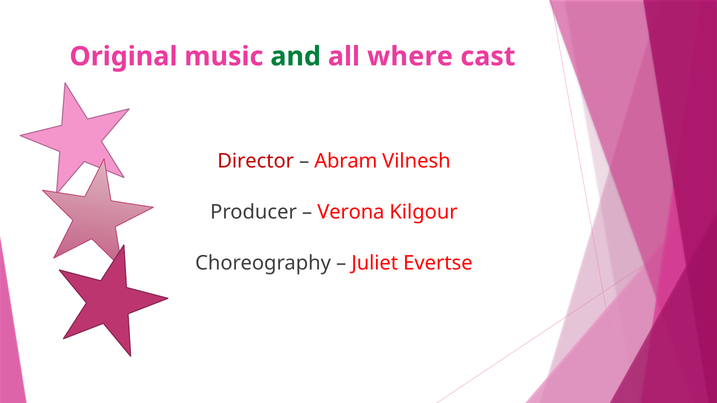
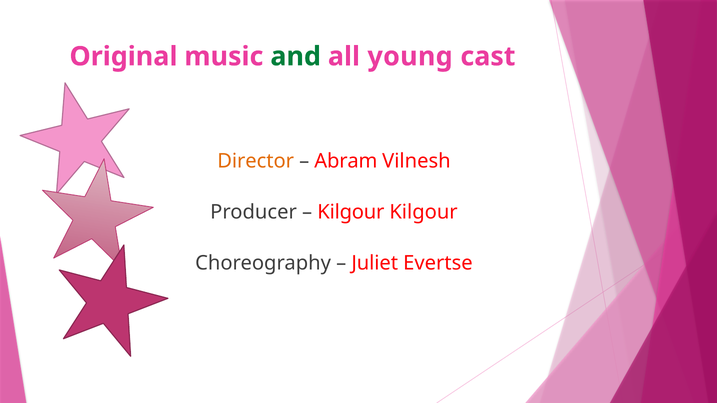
where: where -> young (410, 57)
Director colour: red -> orange (256, 161)
Verona: Verona -> Kilgour (351, 212)
